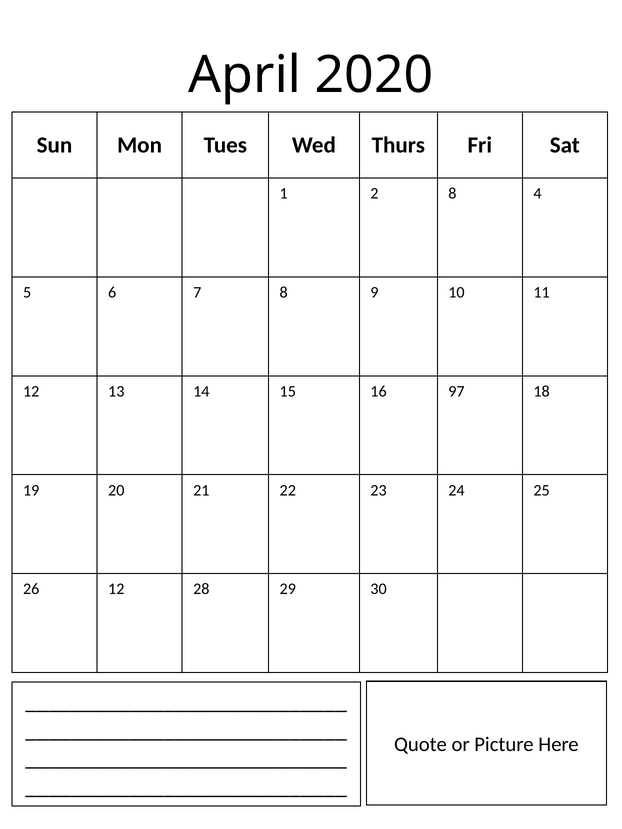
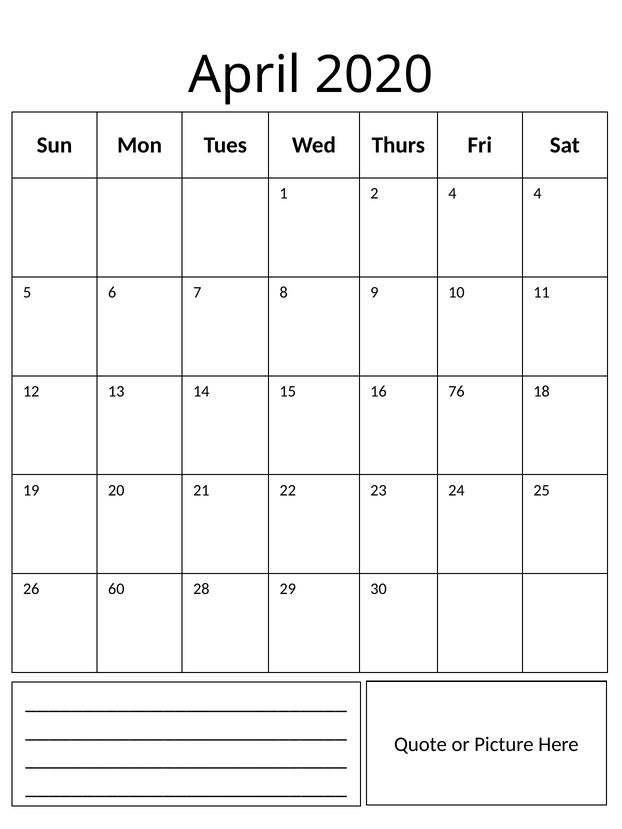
2 8: 8 -> 4 (452, 194)
97: 97 -> 76 (456, 391)
26 12: 12 -> 60 (116, 589)
